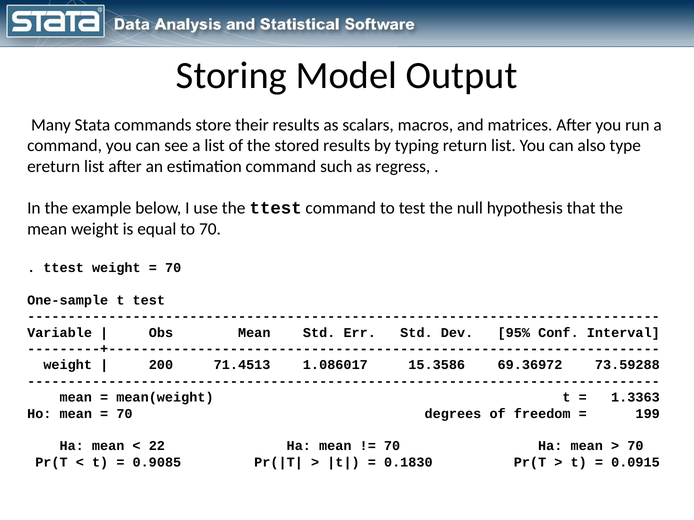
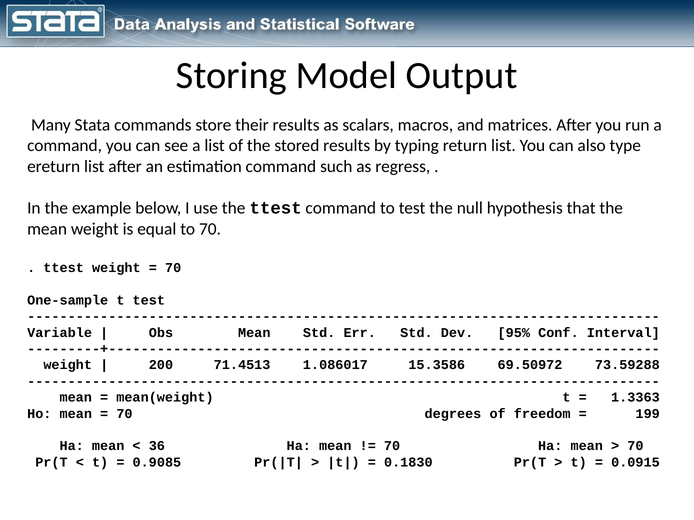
69.36972: 69.36972 -> 69.50972 (530, 365)
22: 22 -> 36 (157, 446)
